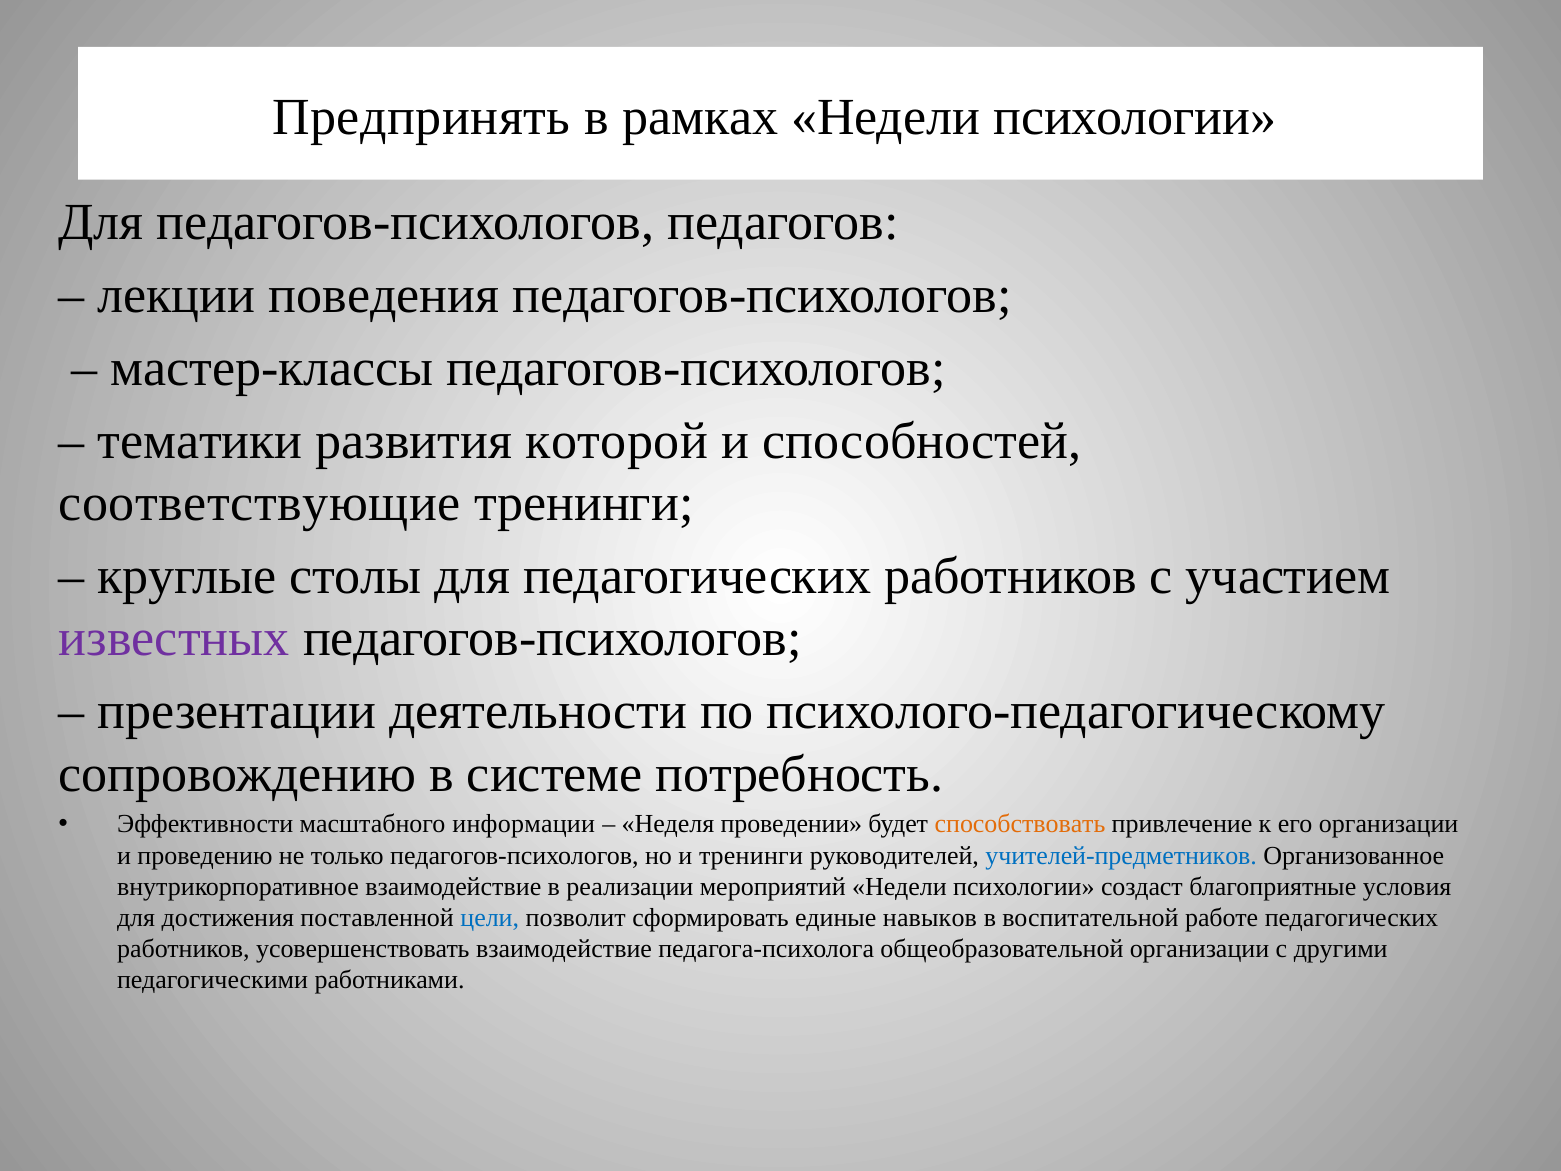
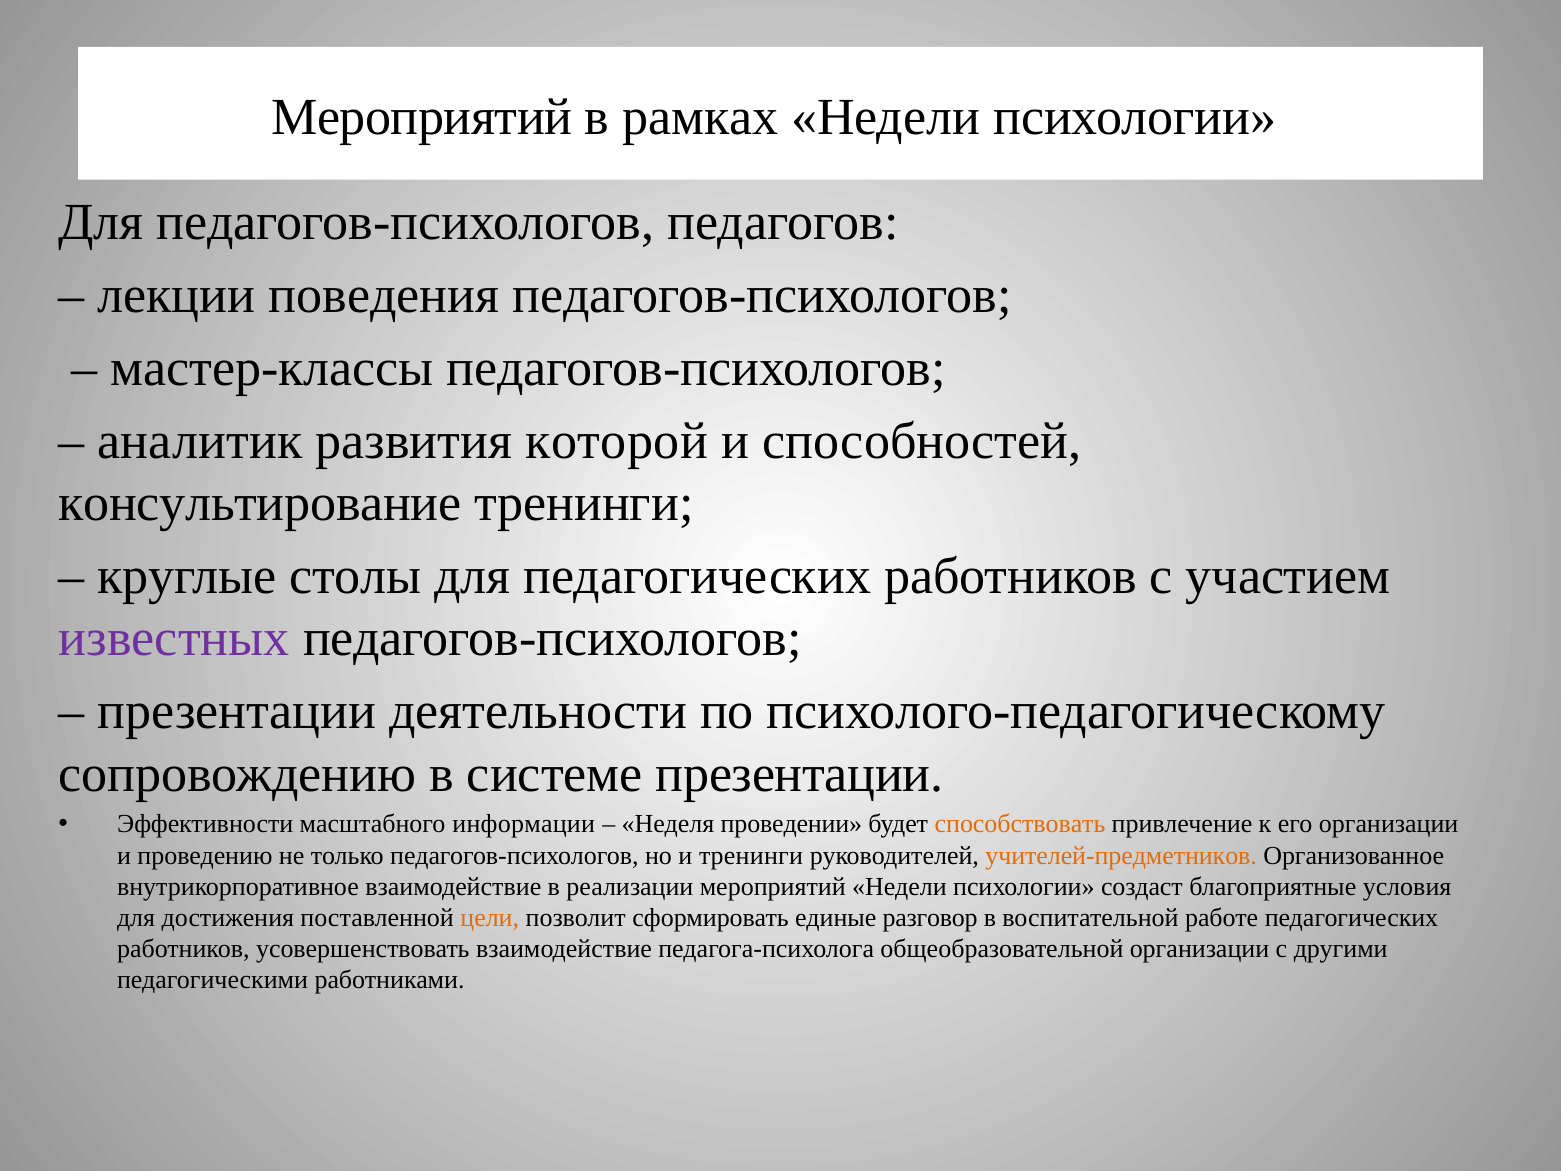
Предпринять: Предпринять -> Мероприятий (422, 117)
тематики: тематики -> аналитик (200, 441)
соответствующие: соответствующие -> консультирование (260, 503)
системе потребность: потребность -> презентации (800, 774)
учителей-предметников colour: blue -> orange (1121, 855)
цели colour: blue -> orange (490, 918)
навыков: навыков -> разговор (930, 918)
